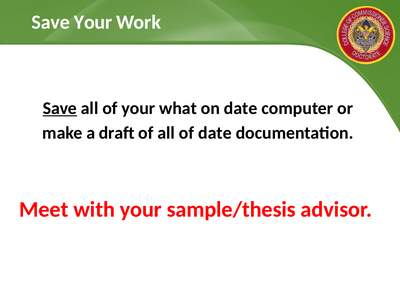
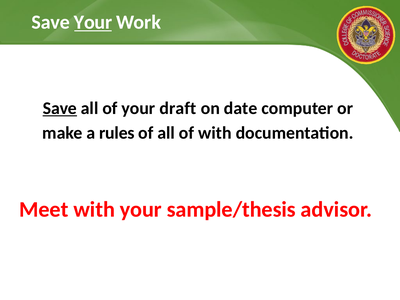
Your underline: none -> present (93, 22)
what: what -> draft (178, 108)
draft: draft -> rules (117, 133)
of date: date -> with (215, 133)
